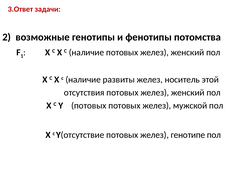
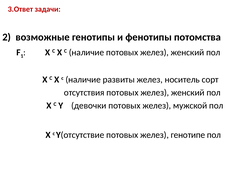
этой: этой -> сорт (210, 79)
Y потовых: потовых -> девочки (89, 105)
